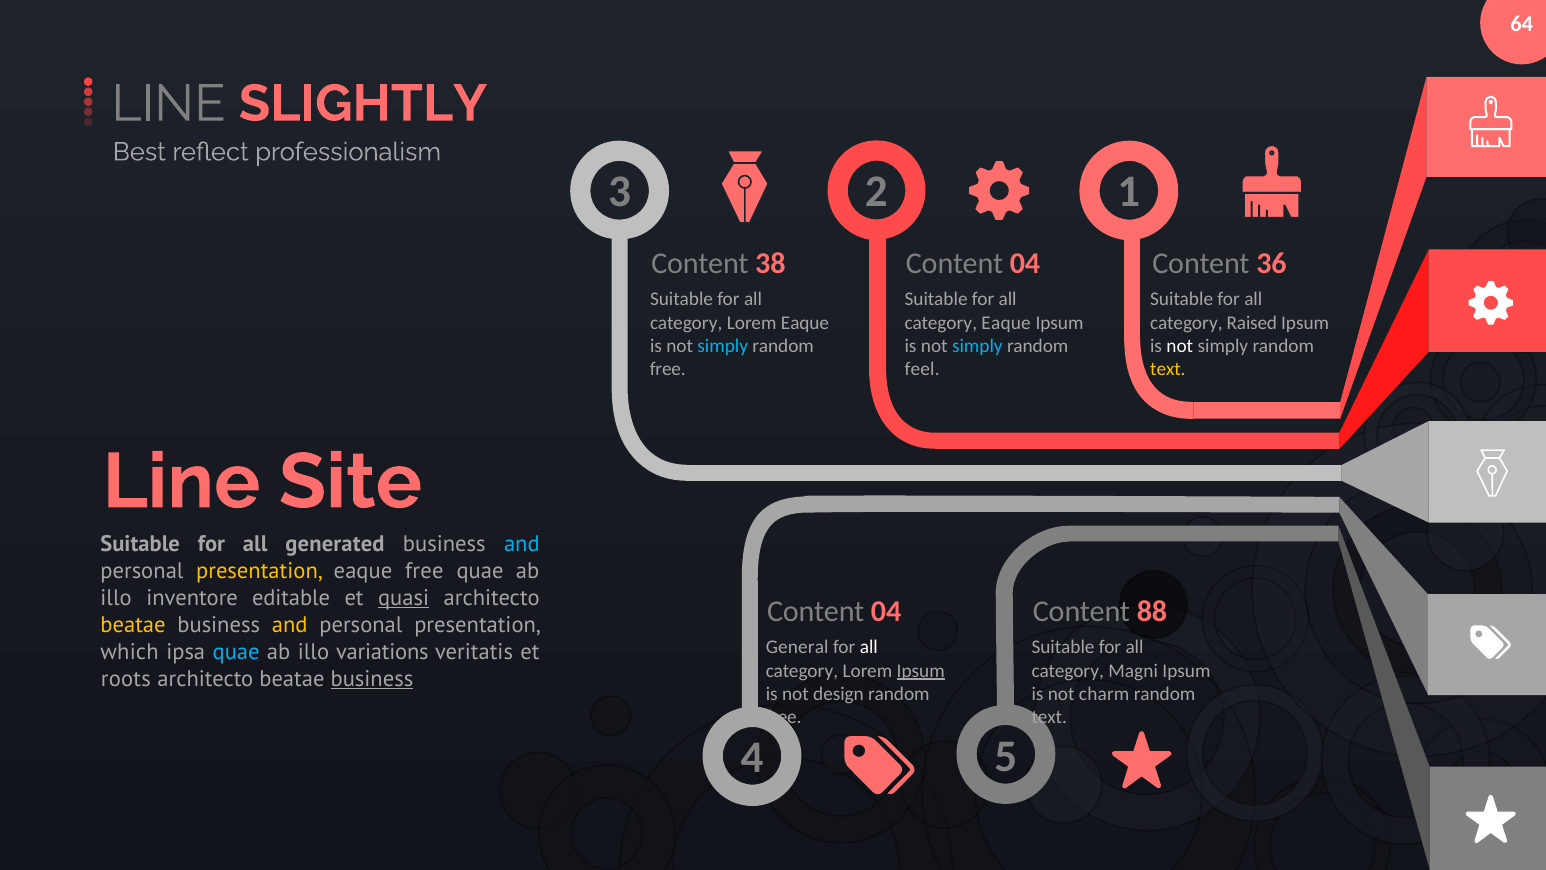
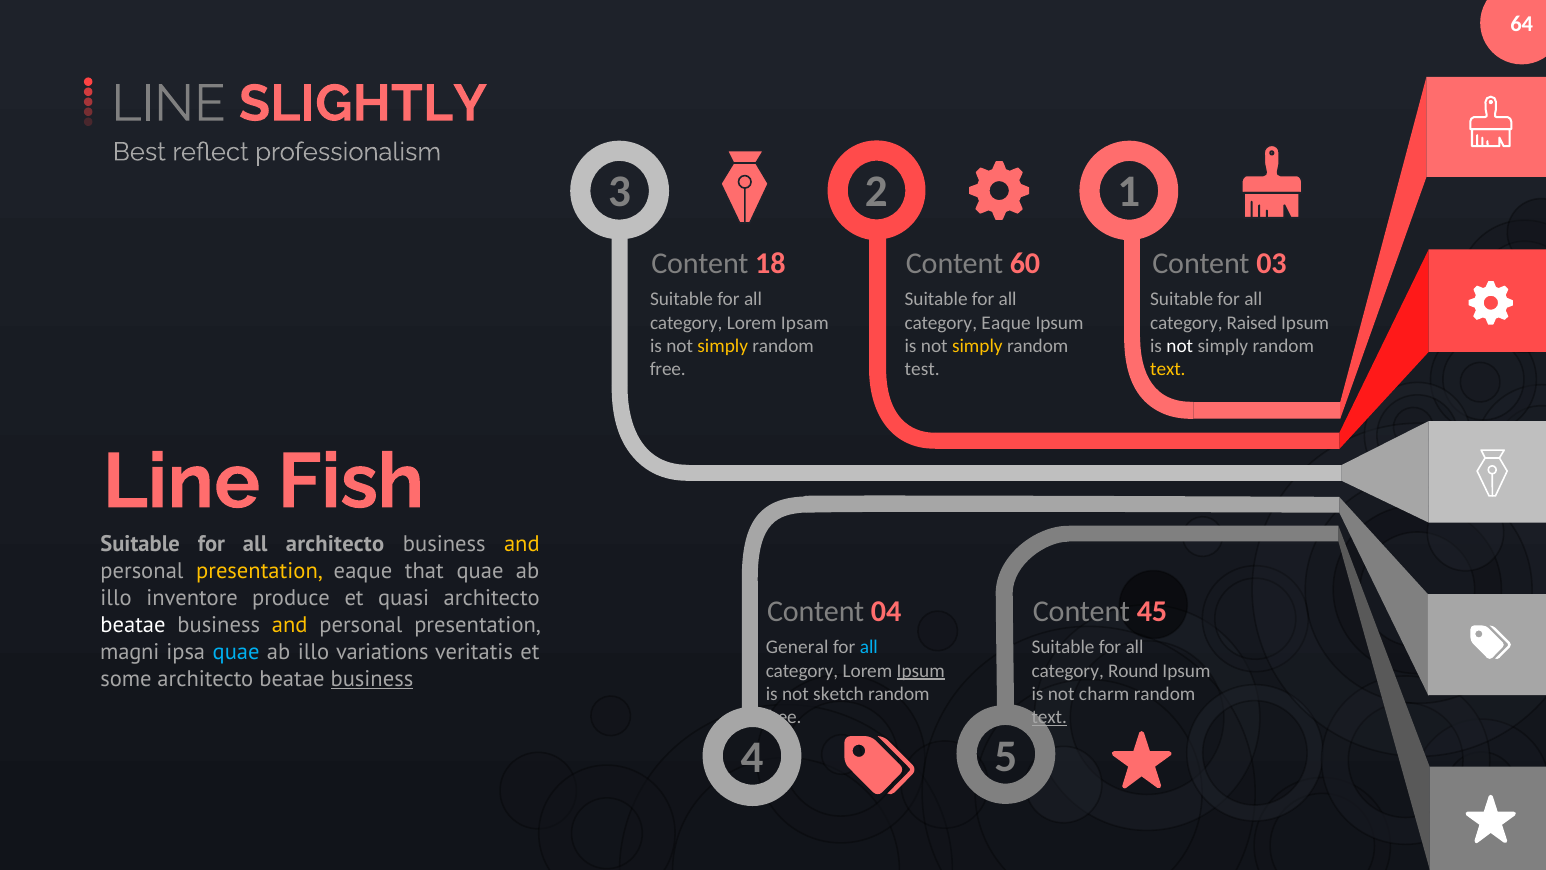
38: 38 -> 18 (770, 264)
04: 04 -> 60 (1025, 264)
36: 36 -> 03 (1271, 264)
Lorem Eaque: Eaque -> Ipsam (805, 323)
simply colour: light blue -> yellow (723, 346)
simply colour: light blue -> yellow (977, 346)
feel: feel -> test (922, 369)
Site: Site -> Fish (351, 482)
all generated: generated -> architecto (335, 543)
and colour: light blue -> yellow (522, 543)
eaque free: free -> that (424, 570)
editable: editable -> produce (291, 598)
quasi underline: present -> none (404, 598)
88: 88 -> 45 (1152, 611)
beatae colour: yellow -> white (133, 625)
all colour: white -> light blue (869, 647)
which: which -> magni (130, 652)
Magni: Magni -> Round (1133, 670)
roots: roots -> some (126, 679)
design: design -> sketch (839, 694)
text underline: none -> present (1049, 717)
